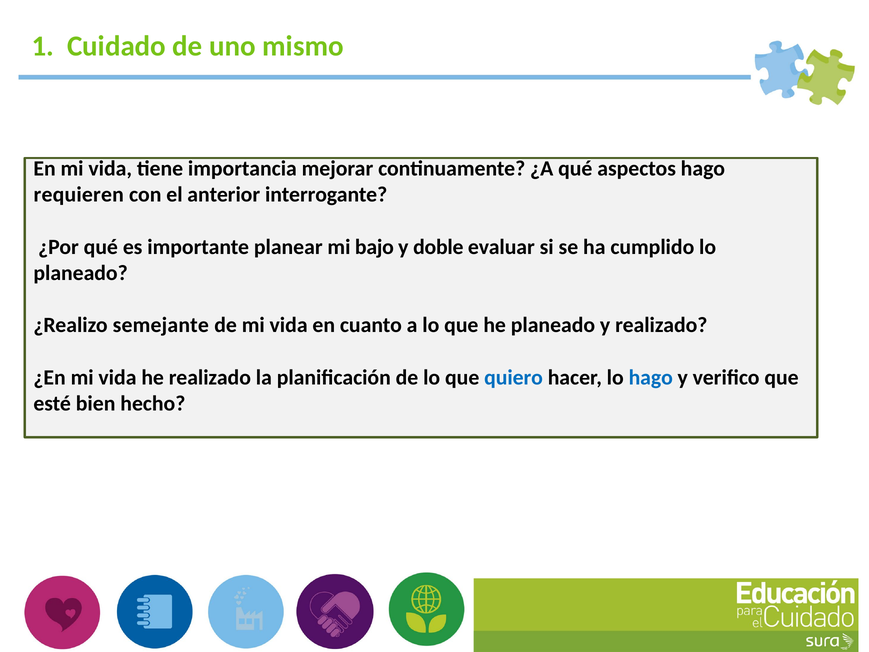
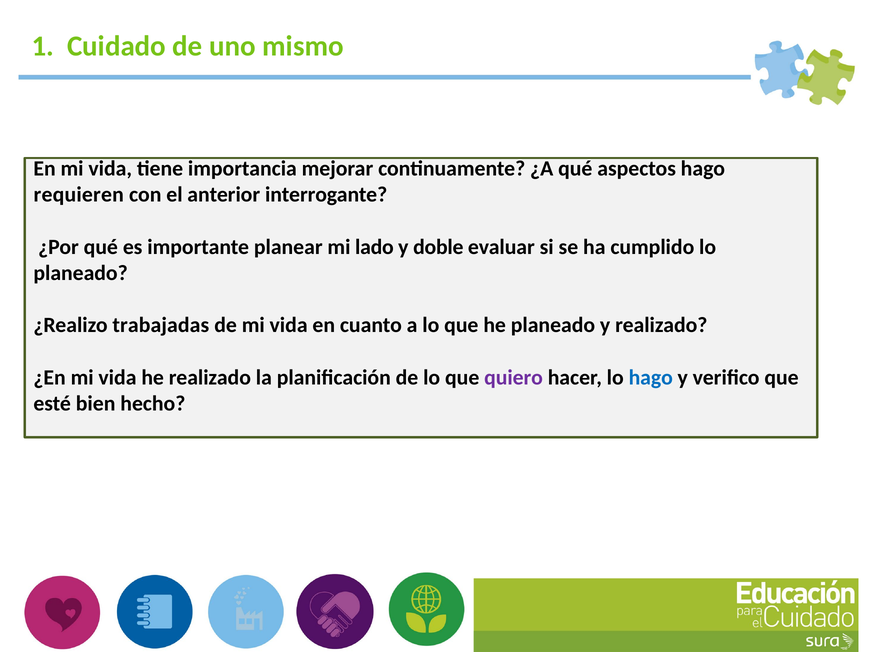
bajo: bajo -> lado (374, 247)
semejante: semejante -> trabajadas (161, 325)
quiero colour: blue -> purple (514, 377)
